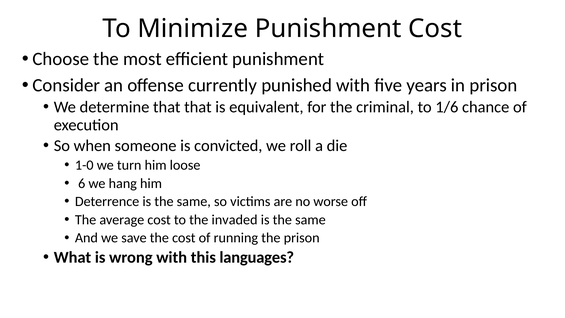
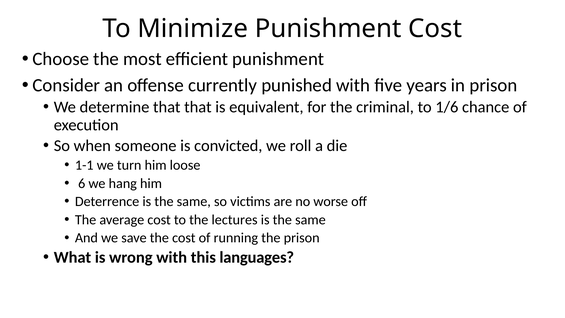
1-0: 1-0 -> 1-1 (84, 165)
invaded: invaded -> lectures (235, 220)
